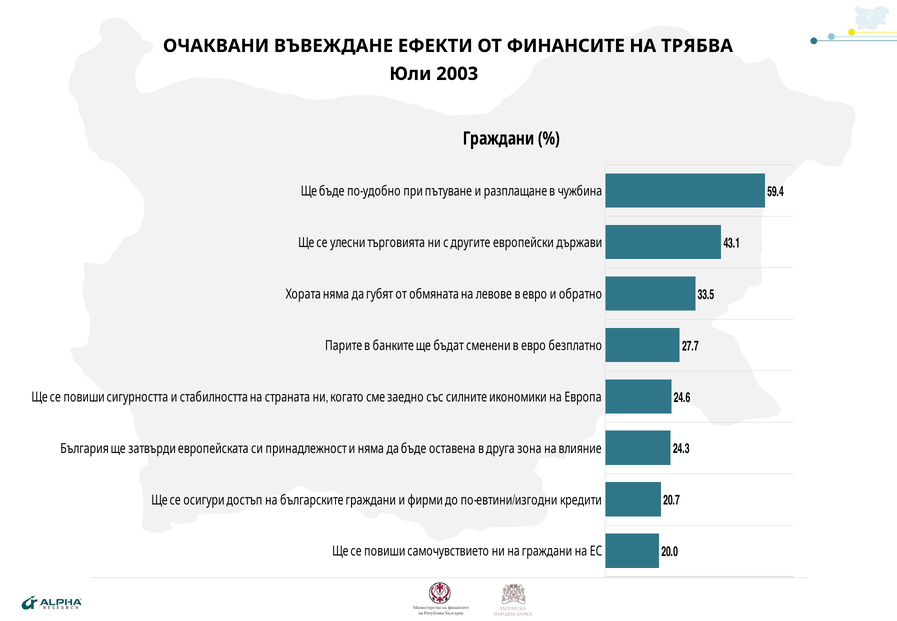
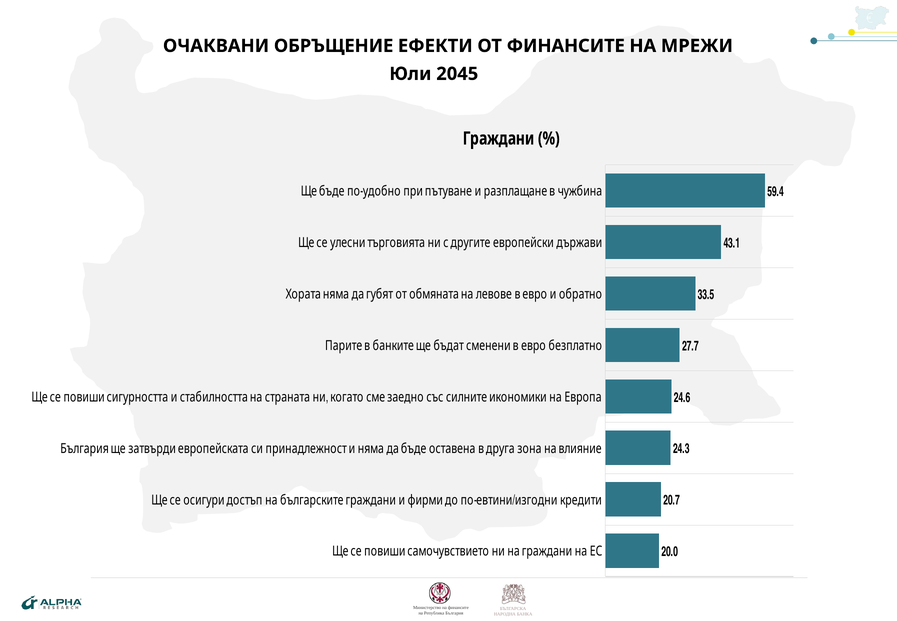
ВЪВЕЖДАНЕ: ВЪВЕЖДАНЕ -> ОБРЪЩЕНИЕ (334, 46)
ТРЯБВА: ТРЯБВА -> МРЕЖИ (697, 46)
2003: 2003 -> 2045 (457, 74)
